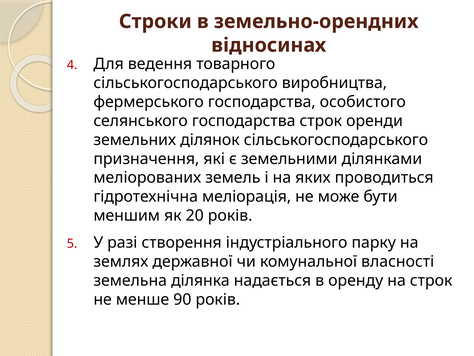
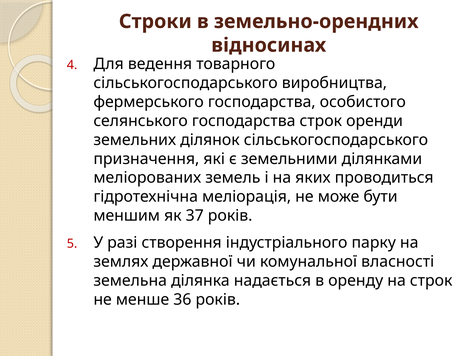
20: 20 -> 37 (195, 215)
90: 90 -> 36 (182, 299)
